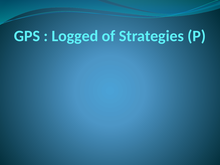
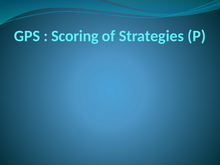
Logged: Logged -> Scoring (75, 36)
